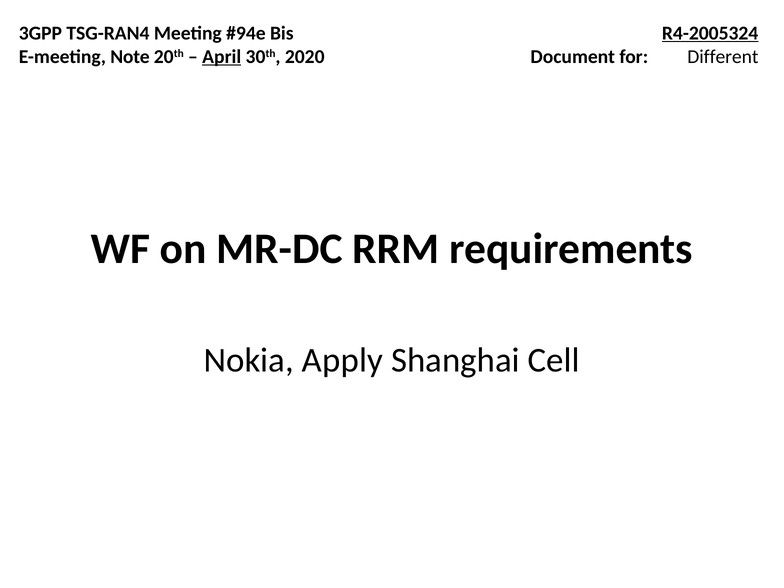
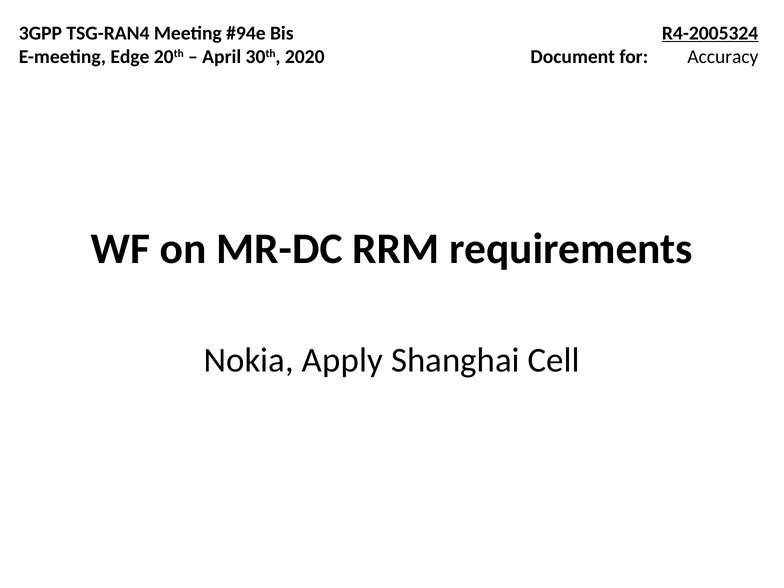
Note: Note -> Edge (130, 57)
April underline: present -> none (222, 57)
Different: Different -> Accuracy (723, 57)
